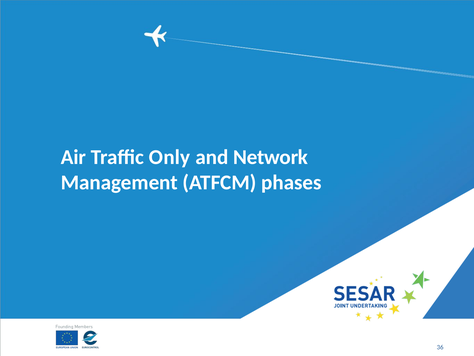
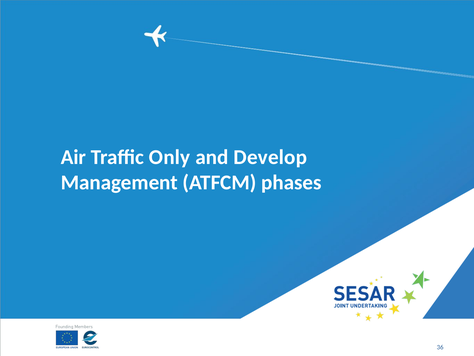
Network: Network -> Develop (270, 157)
